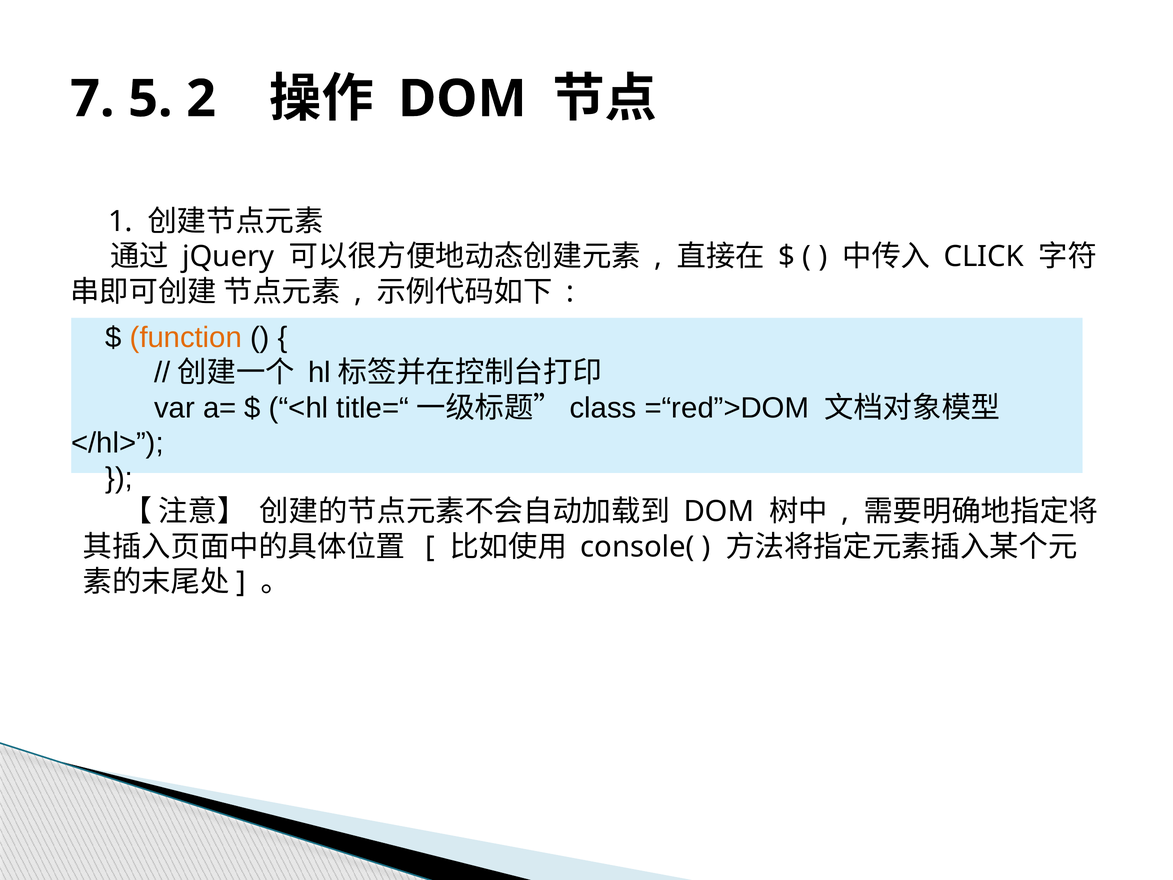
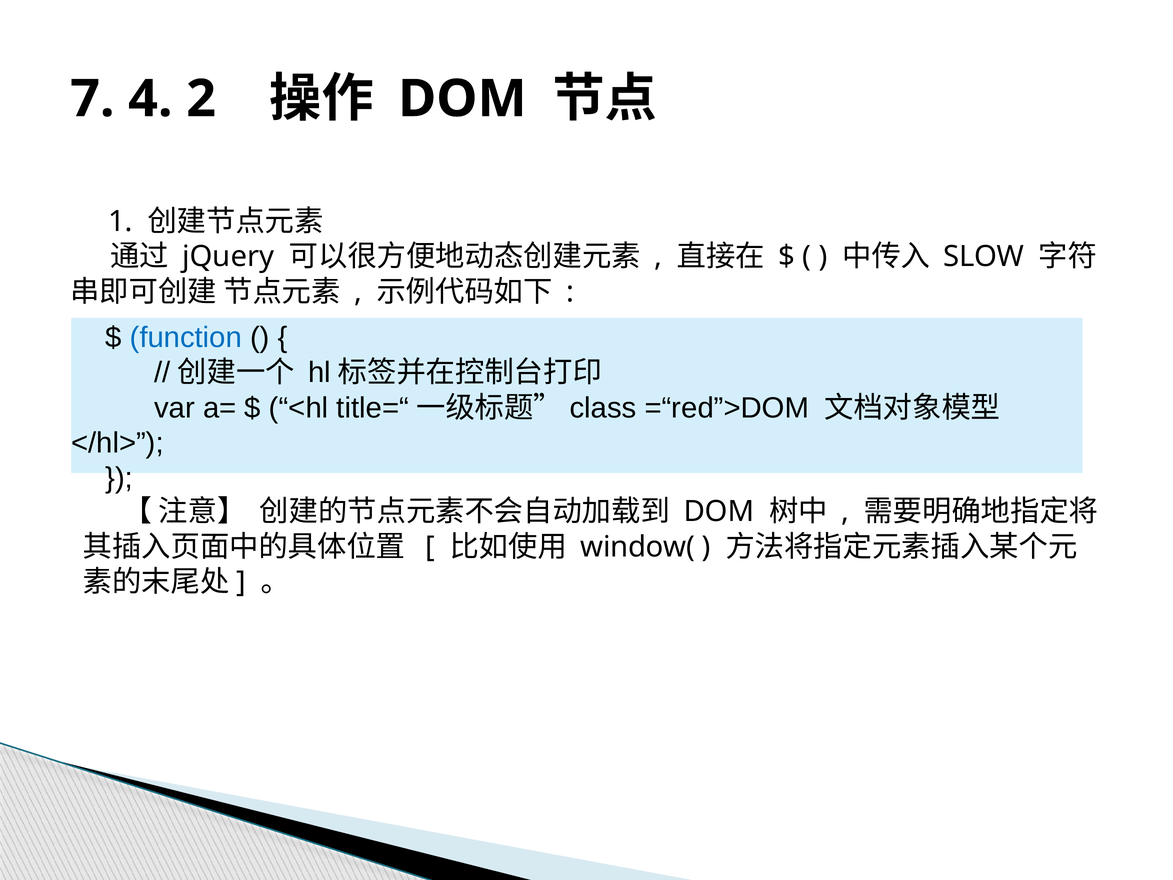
5: 5 -> 4 (150, 99)
CLICK: CLICK -> SLOW (984, 257)
function colour: orange -> blue (186, 337)
console(: console( -> window( (638, 547)
